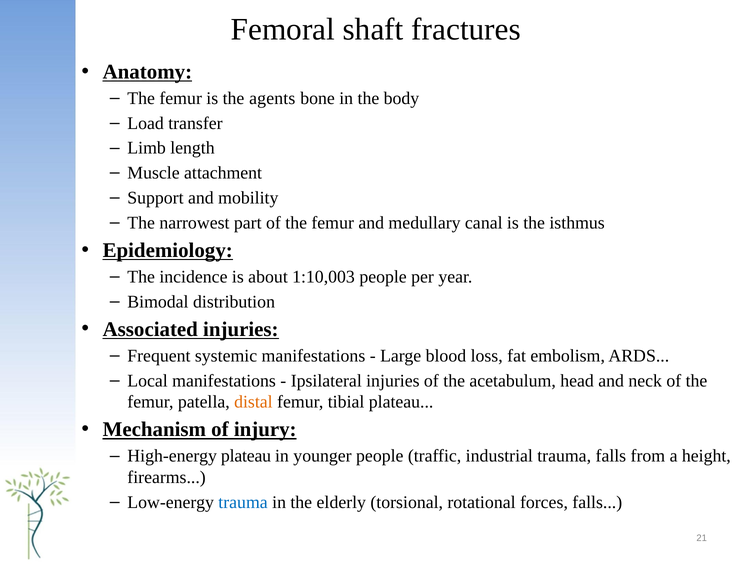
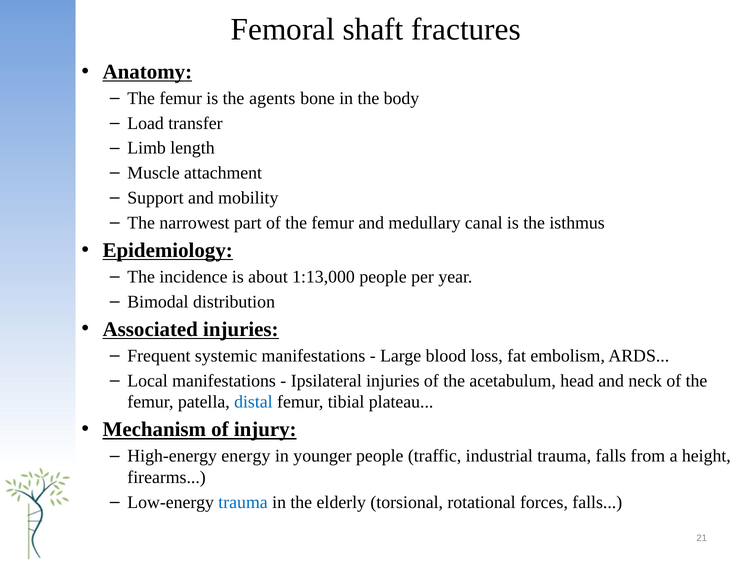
1:10,003: 1:10,003 -> 1:13,000 (324, 277)
distal colour: orange -> blue (253, 402)
High-energy plateau: plateau -> energy (246, 456)
